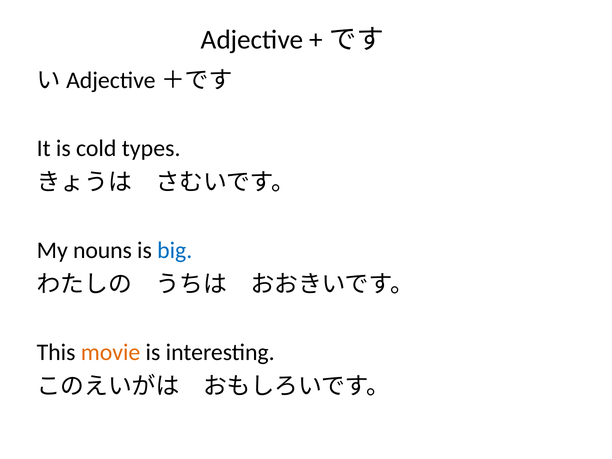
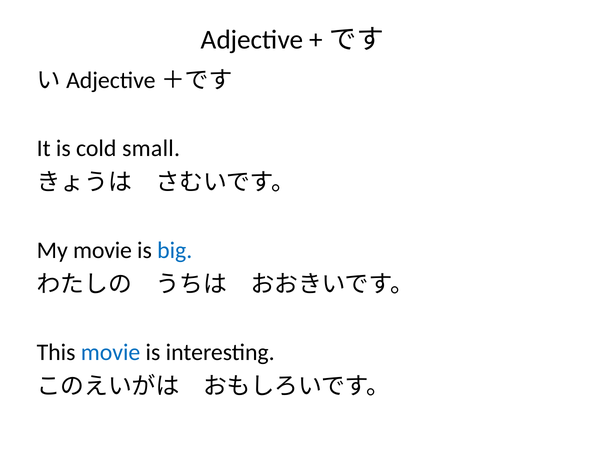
types: types -> small (151, 148)
My nouns: nouns -> movie (103, 250)
movie colour: orange -> blue (111, 352)
